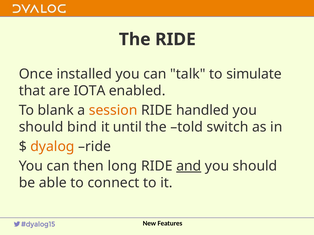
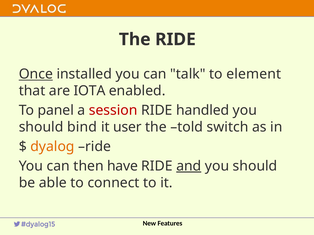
Once underline: none -> present (36, 74)
simulate: simulate -> element (254, 74)
blank: blank -> panel (56, 111)
session colour: orange -> red (113, 111)
until: until -> user (127, 127)
long: long -> have (123, 166)
